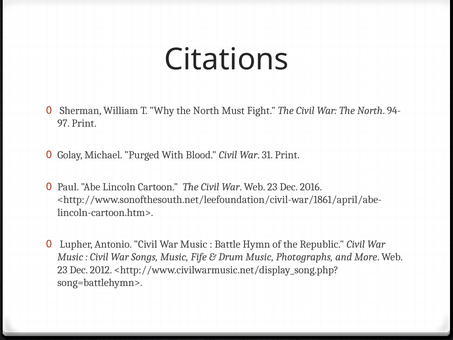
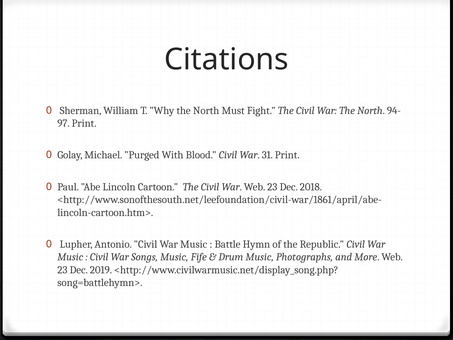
2016: 2016 -> 2018 (311, 187)
2012: 2012 -> 2019 (101, 270)
